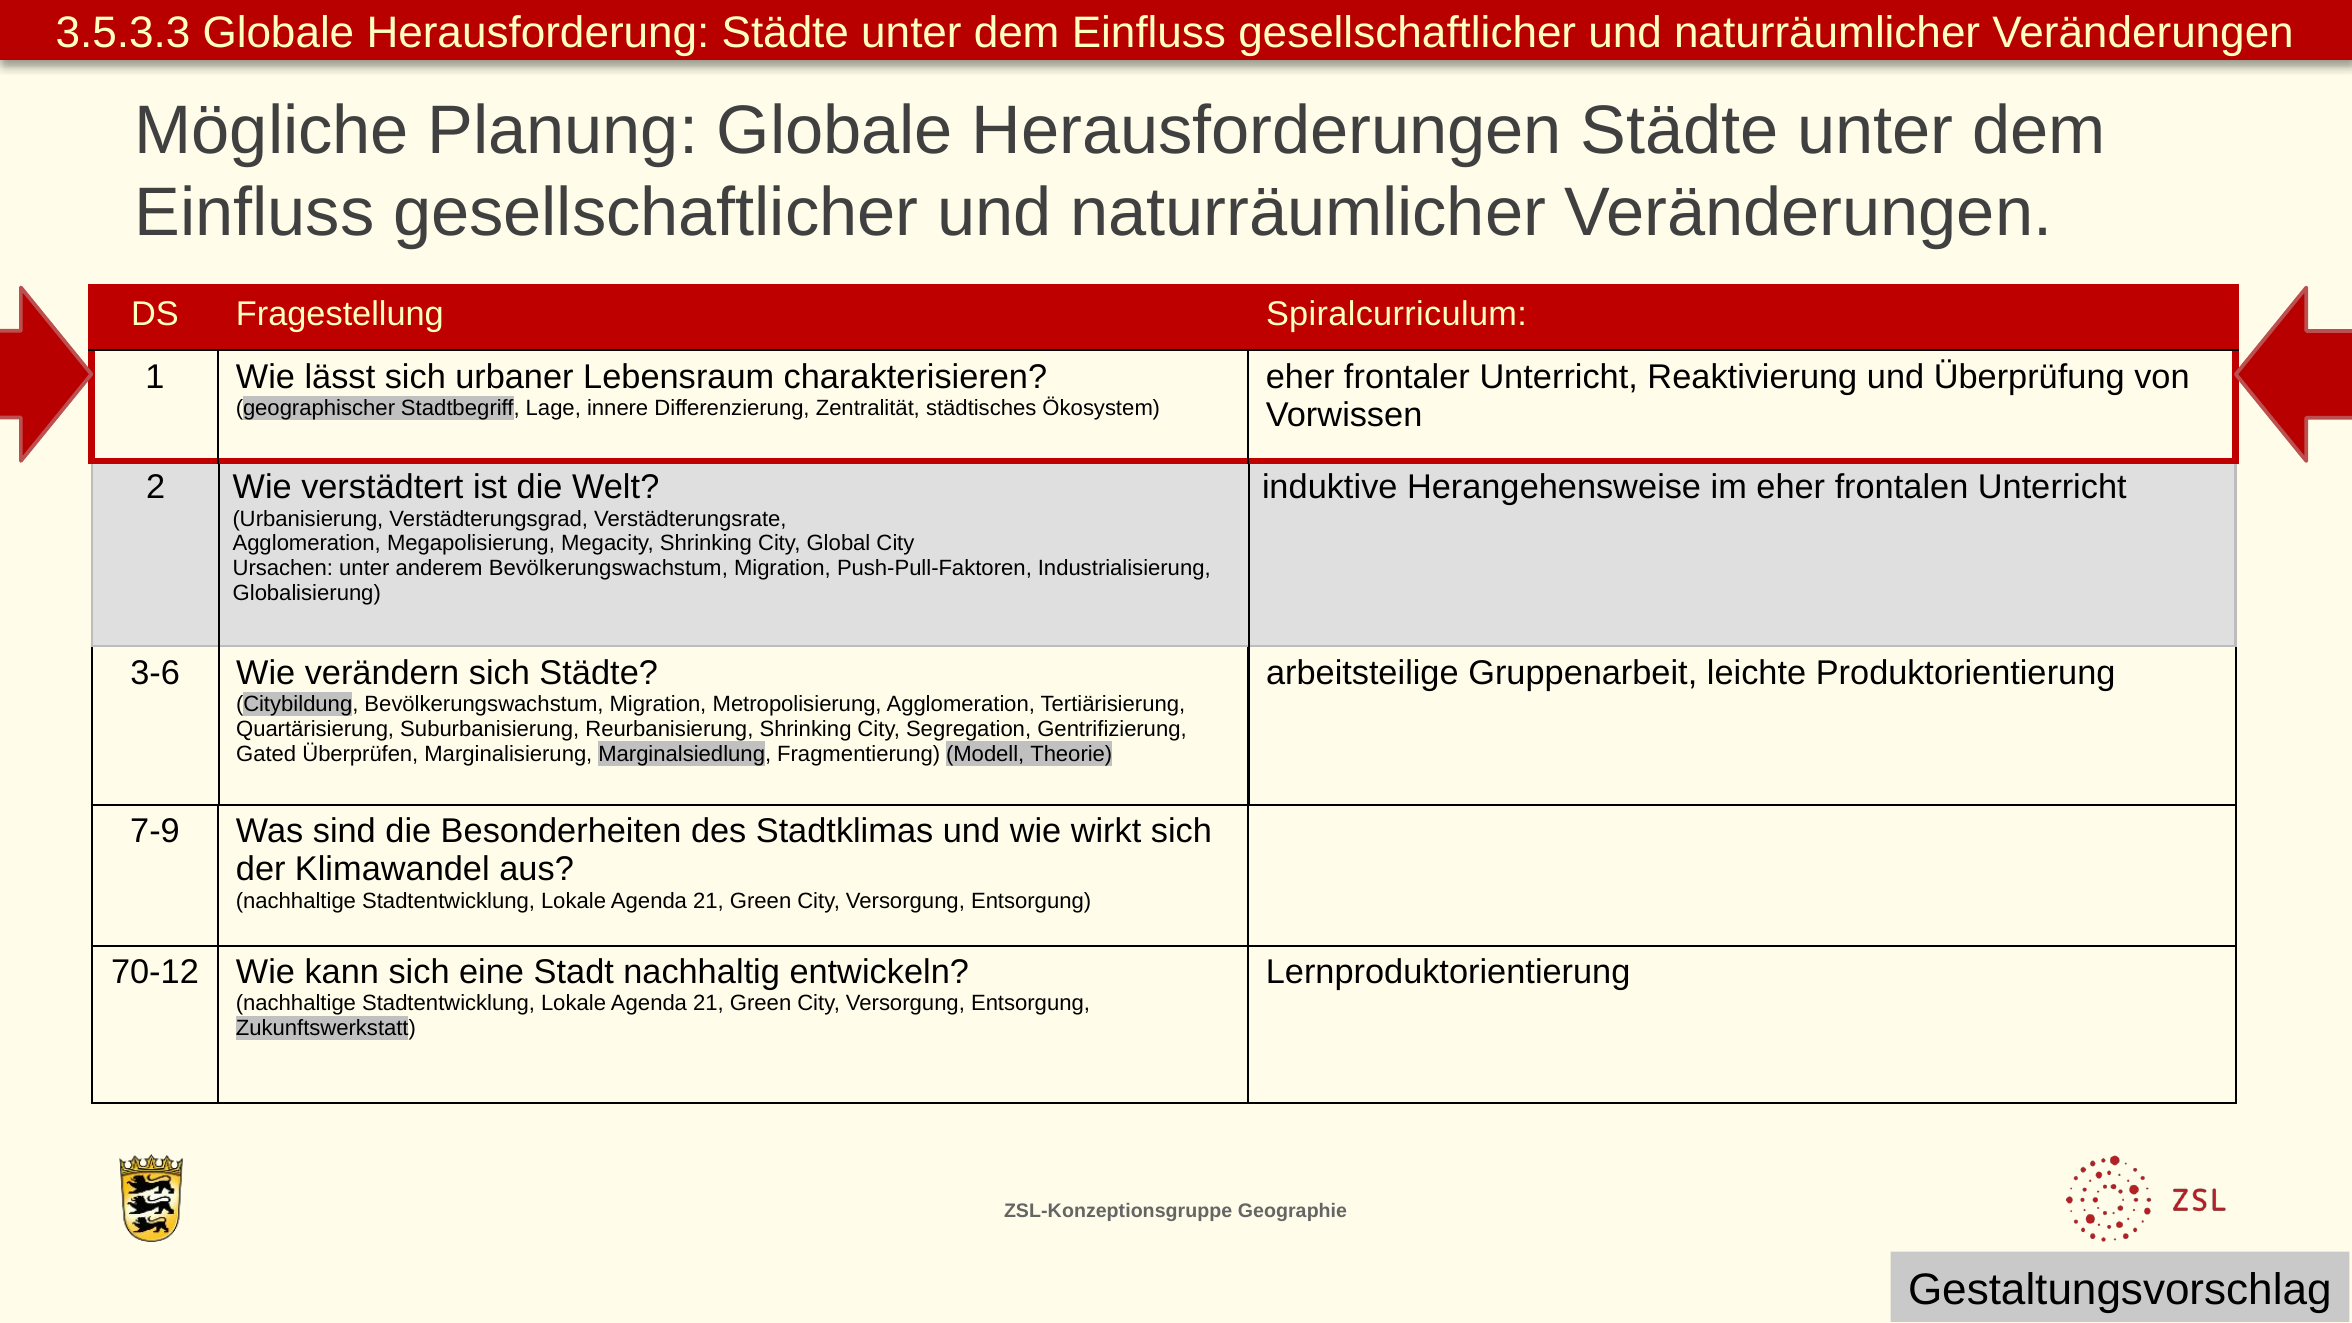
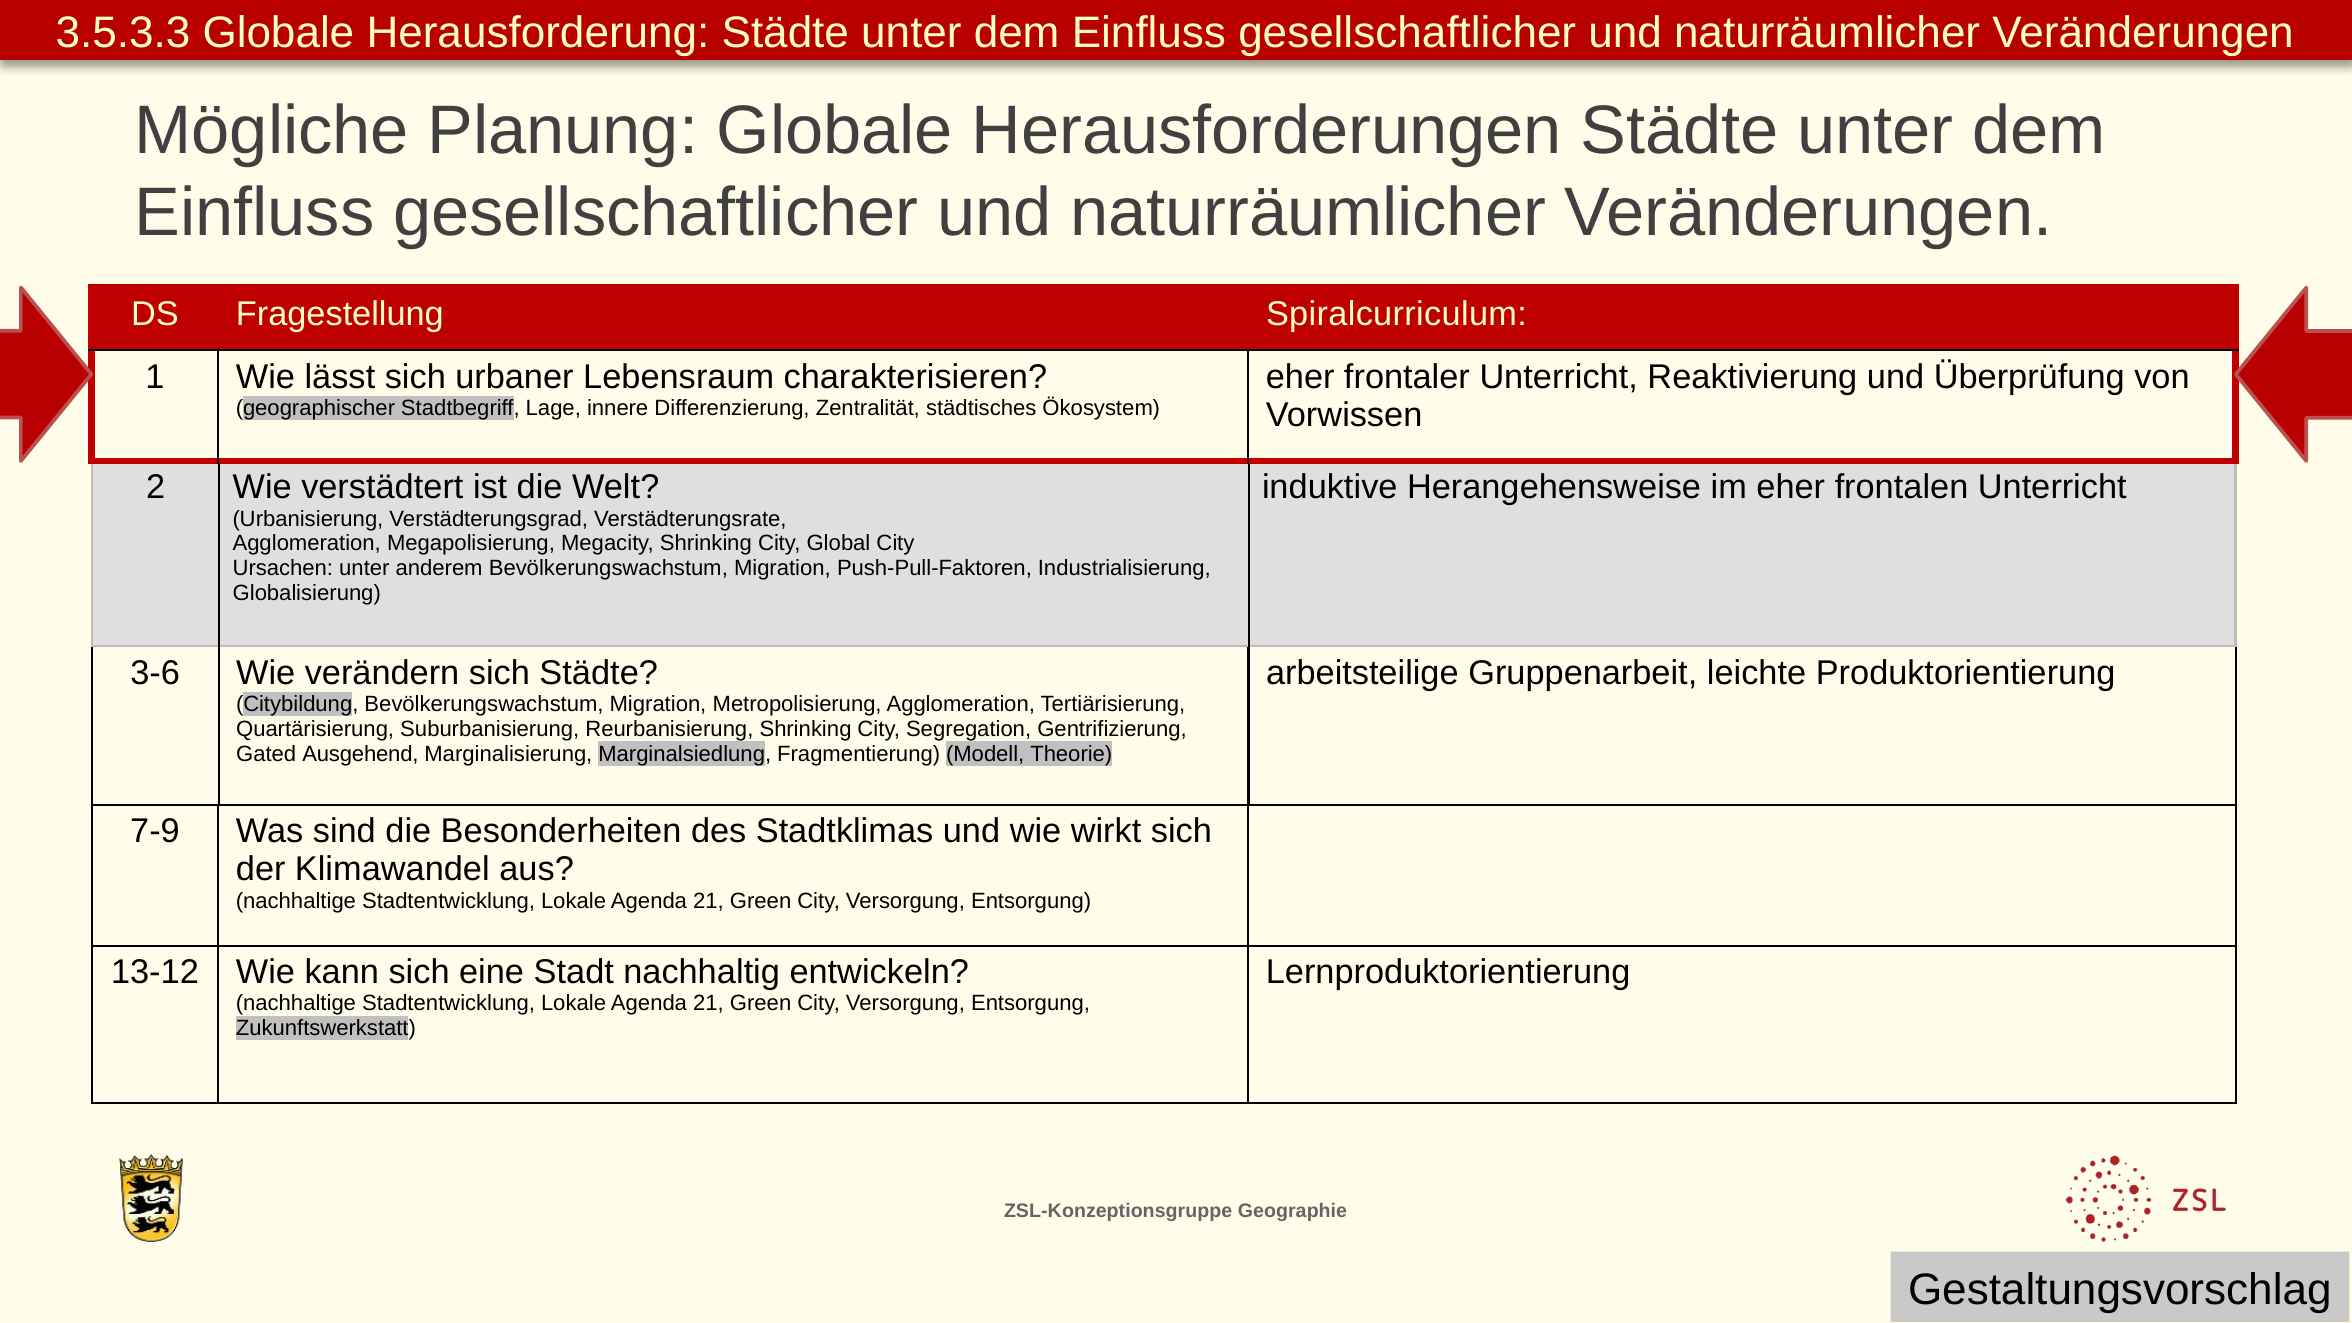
Überprüfen: Überprüfen -> Ausgehend (360, 754)
70-12: 70-12 -> 13-12 (155, 972)
